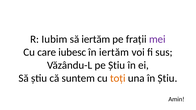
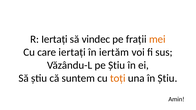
R Iubim: Iubim -> Iertați (54, 39)
să iertăm: iertăm -> vindec (96, 39)
mei colour: purple -> orange (157, 39)
care iubesc: iubesc -> iertați (72, 52)
